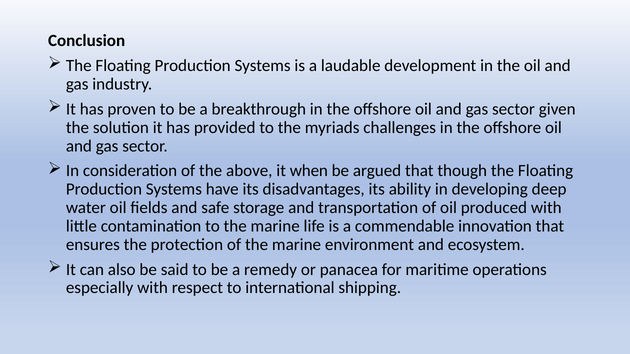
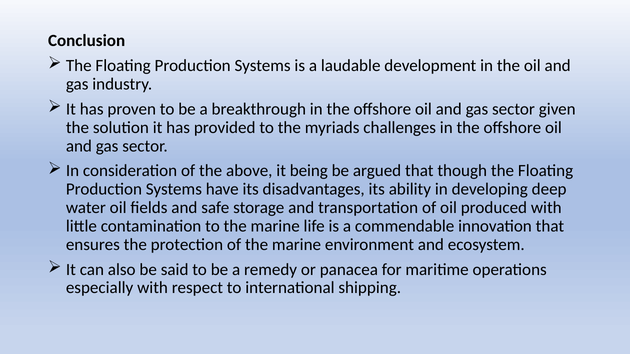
when: when -> being (309, 171)
